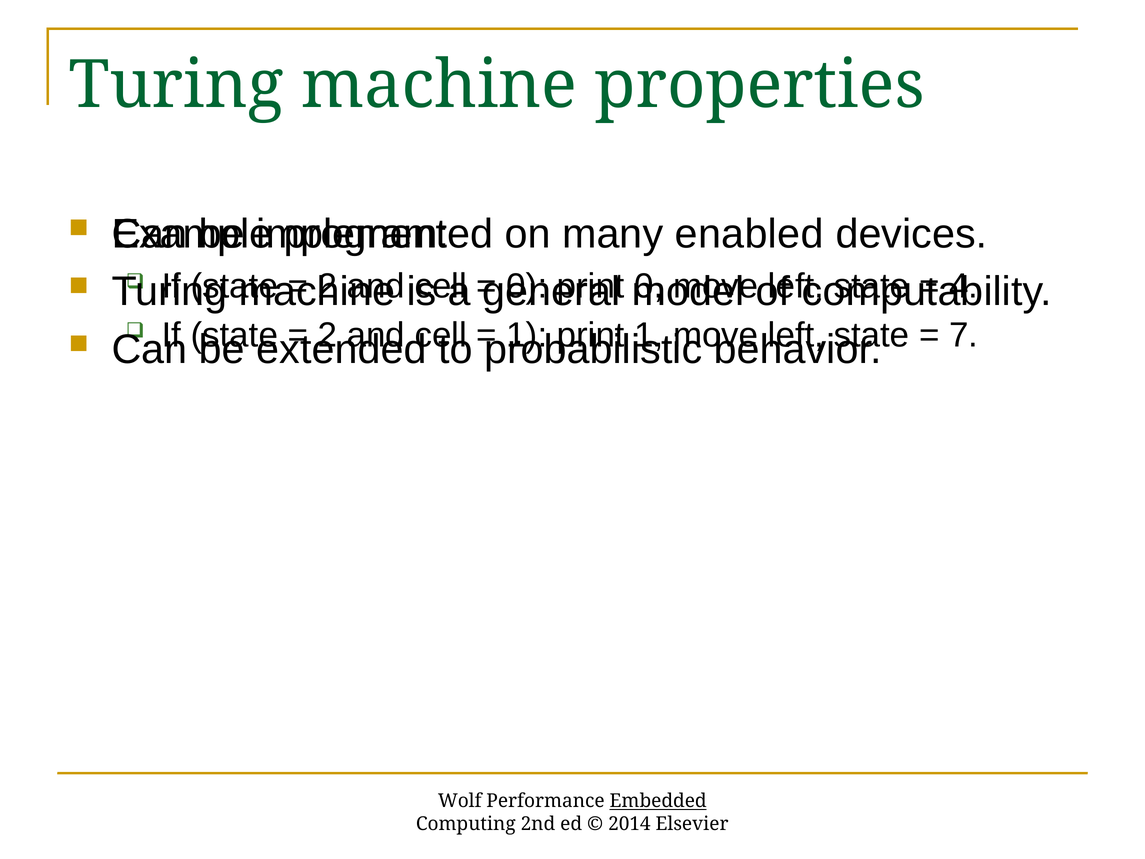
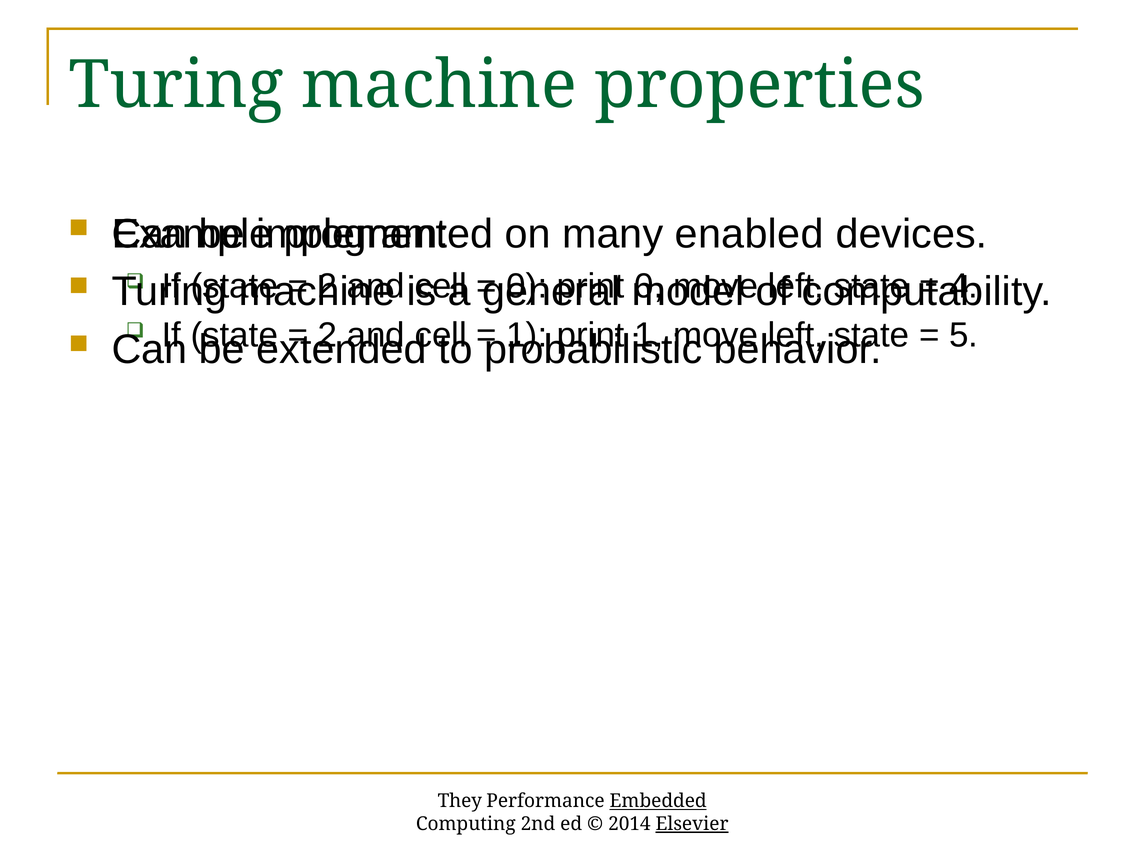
7: 7 -> 5 (964, 335)
Wolf: Wolf -> They (460, 801)
Elsevier underline: none -> present (692, 824)
